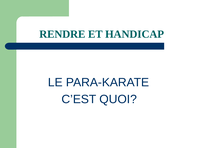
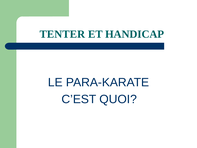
RENDRE: RENDRE -> TENTER (62, 34)
